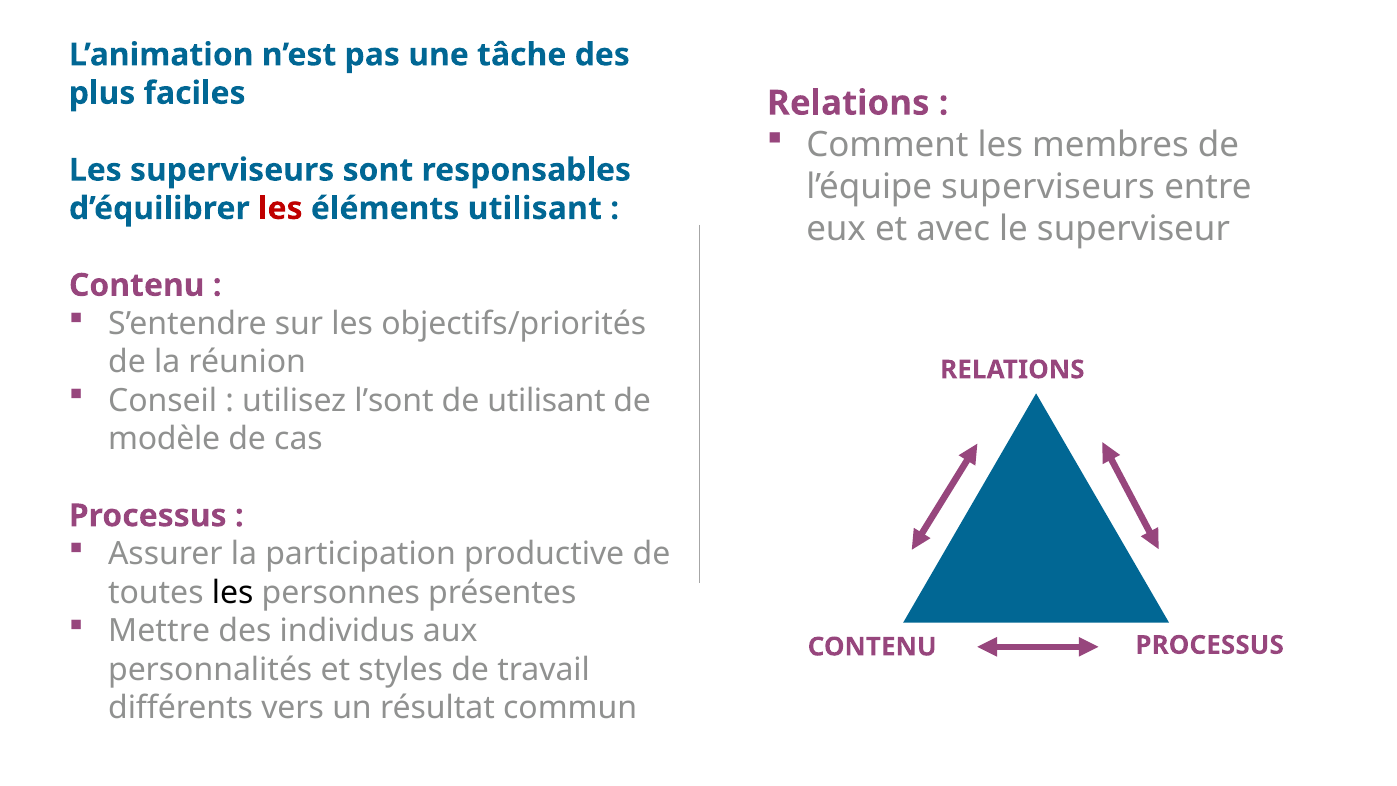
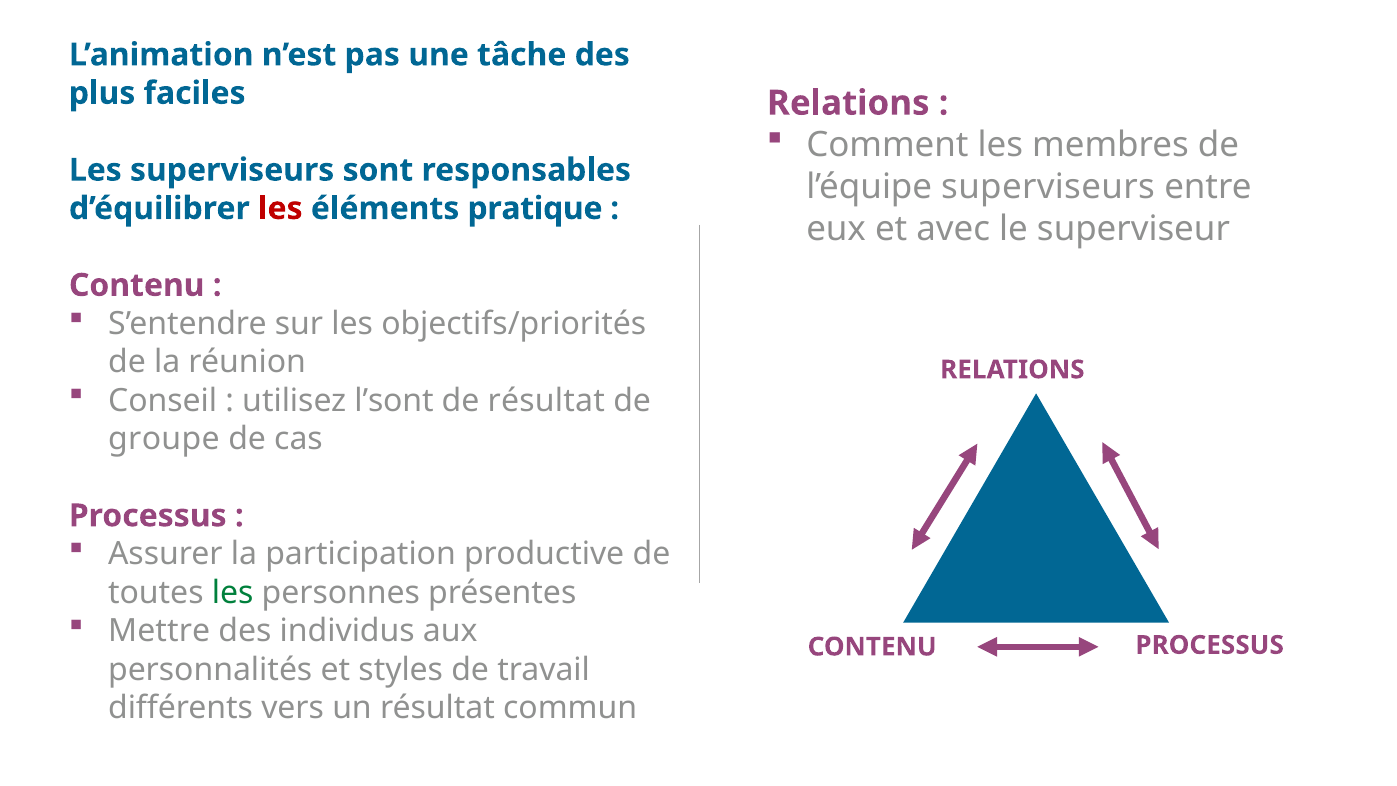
éléments utilisant: utilisant -> pratique (535, 208)
de utilisant: utilisant -> résultat (546, 400)
modèle: modèle -> groupe (164, 439)
les colour: black -> green (233, 592)
